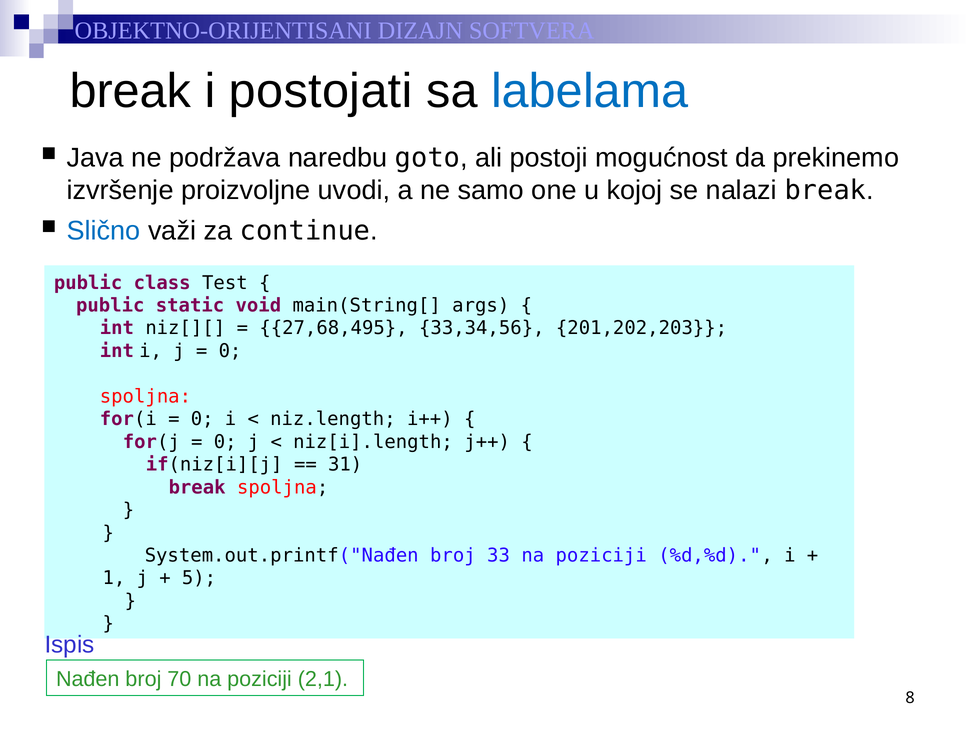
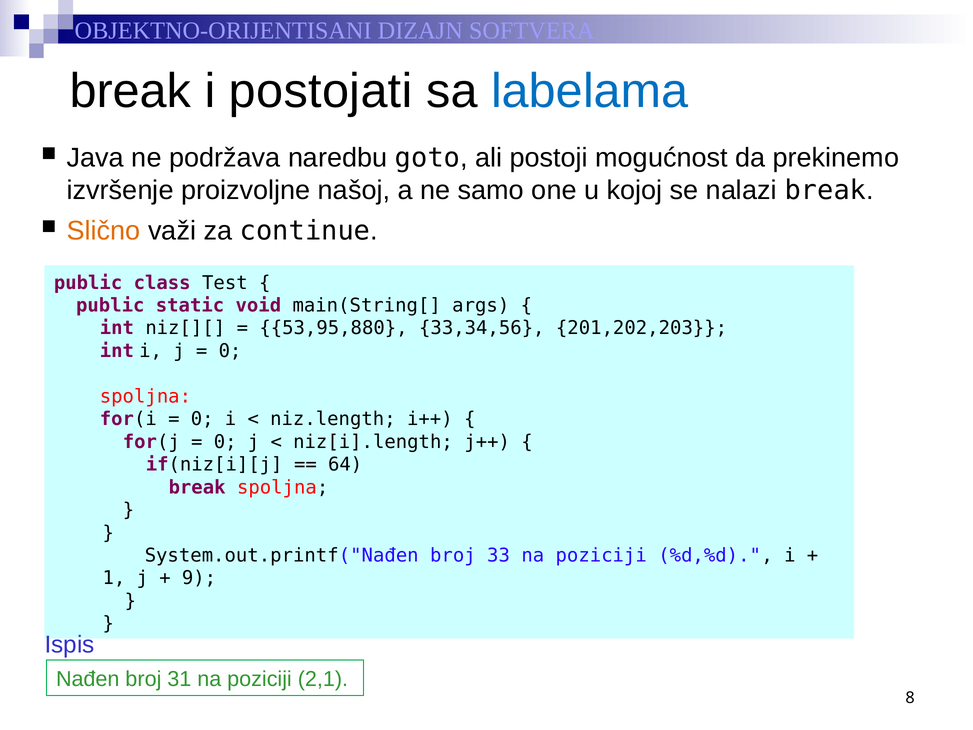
uvodi: uvodi -> našoj (354, 190)
Slično colour: blue -> orange (104, 231)
27,68,495: 27,68,495 -> 53,95,880 (334, 328)
31: 31 -> 64 (345, 464)
5: 5 -> 9 (199, 578)
70: 70 -> 31 (179, 679)
